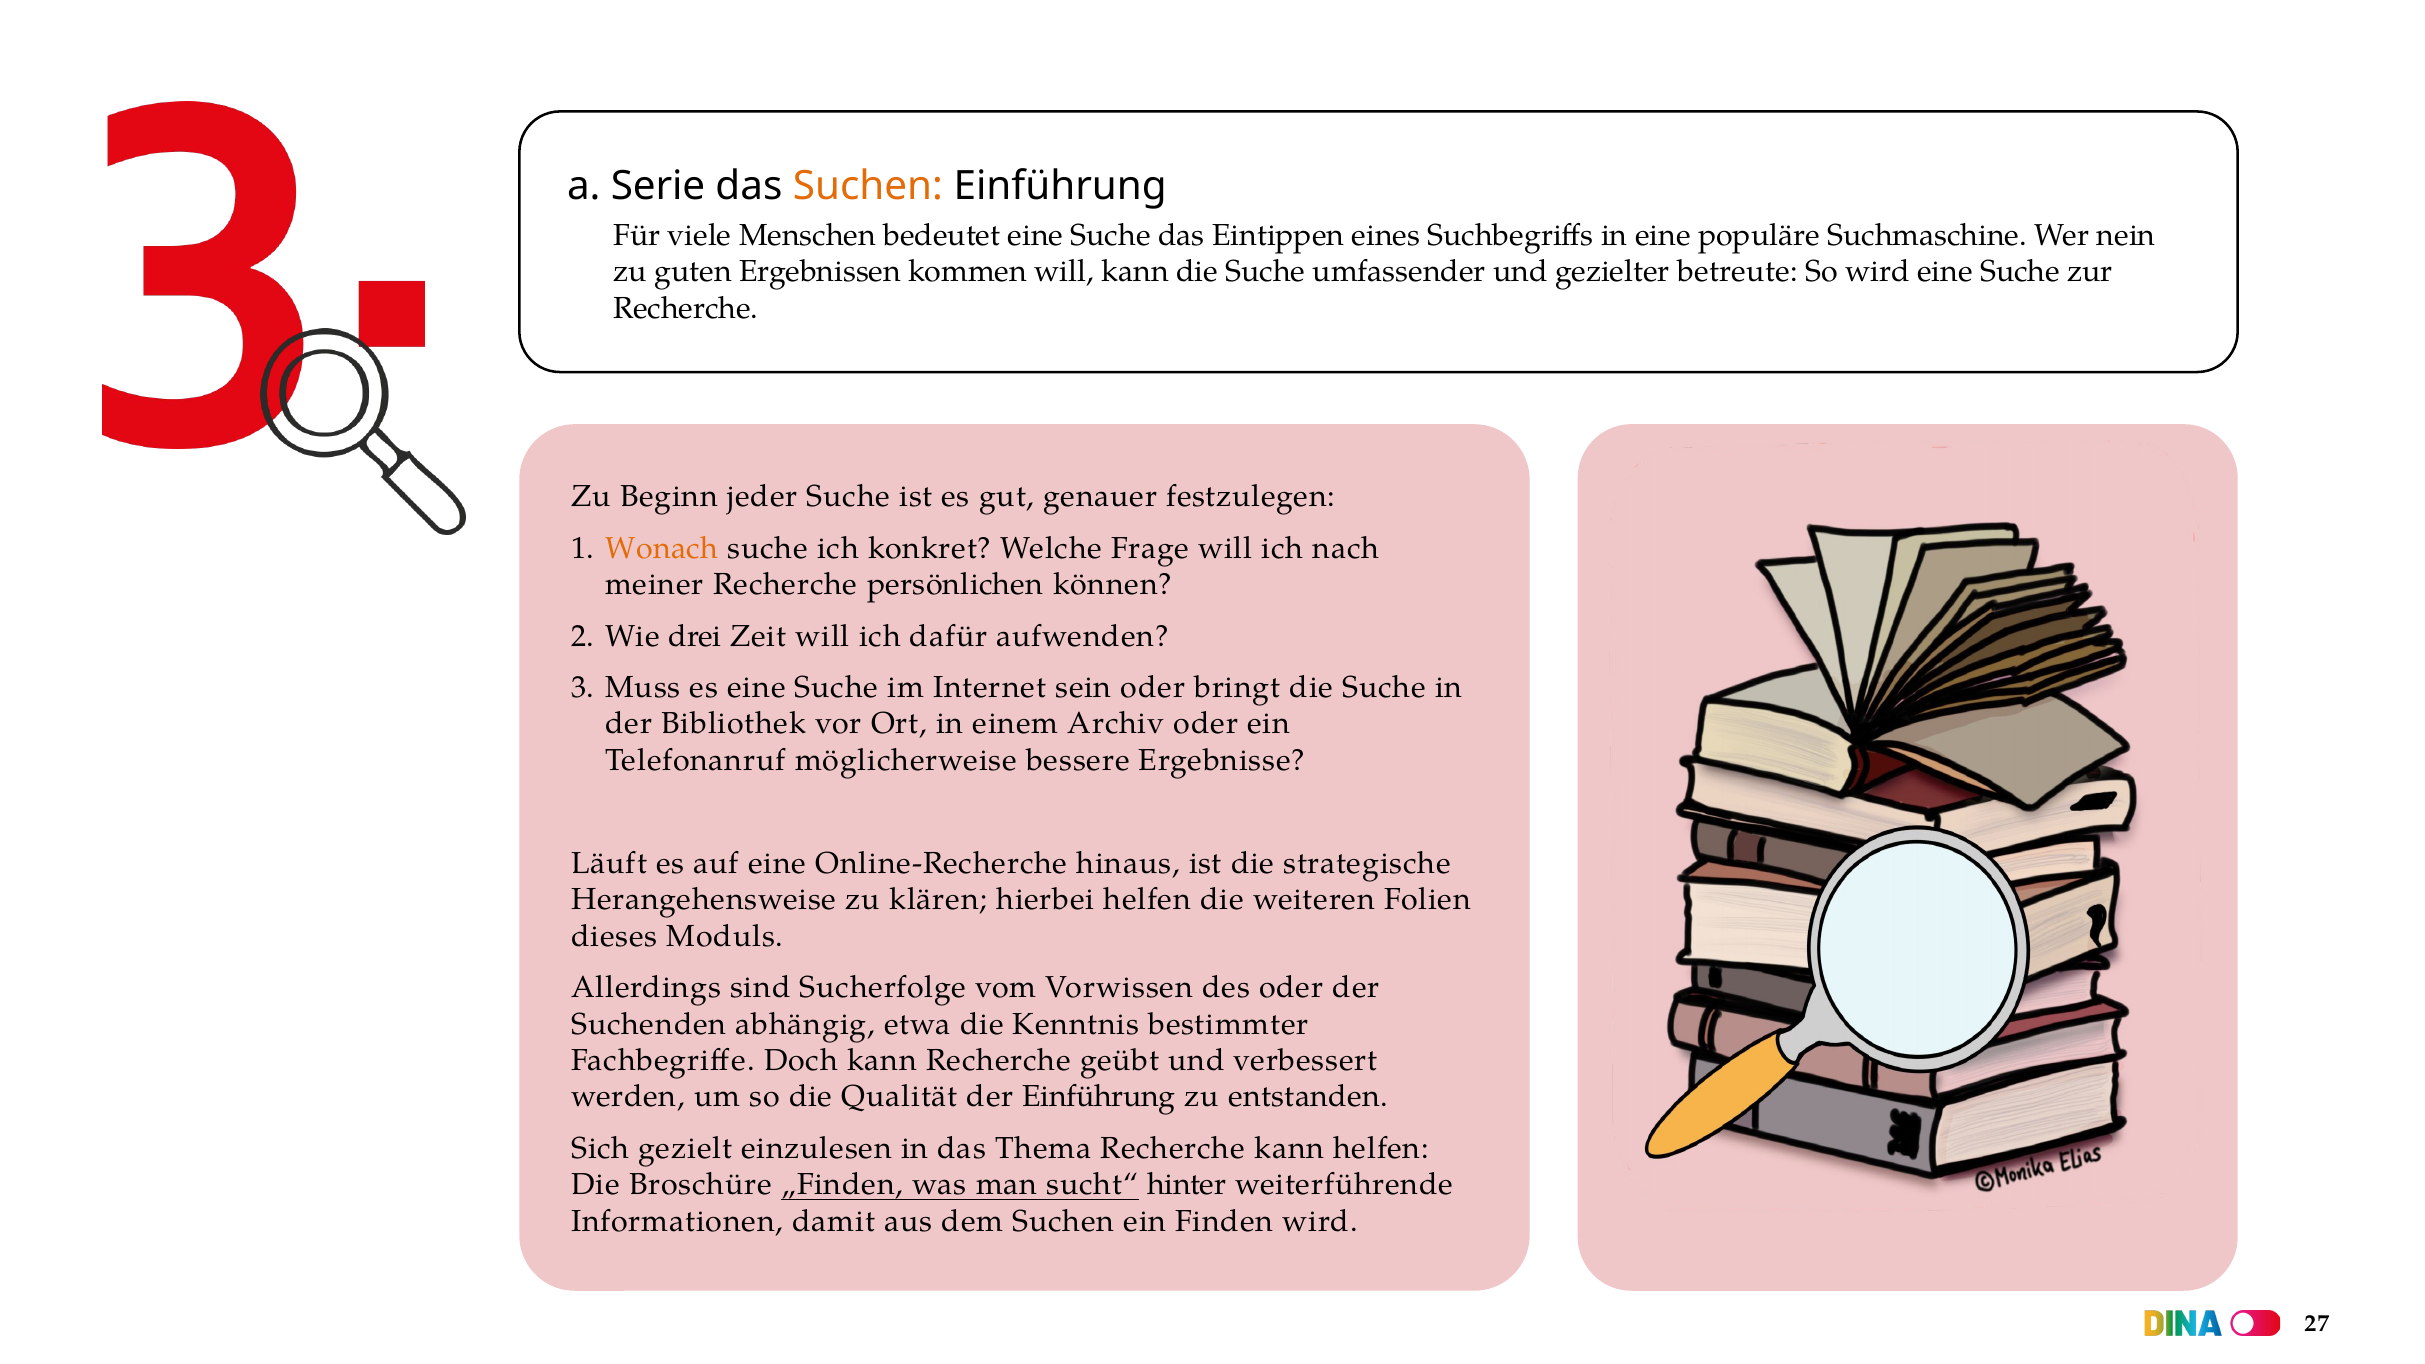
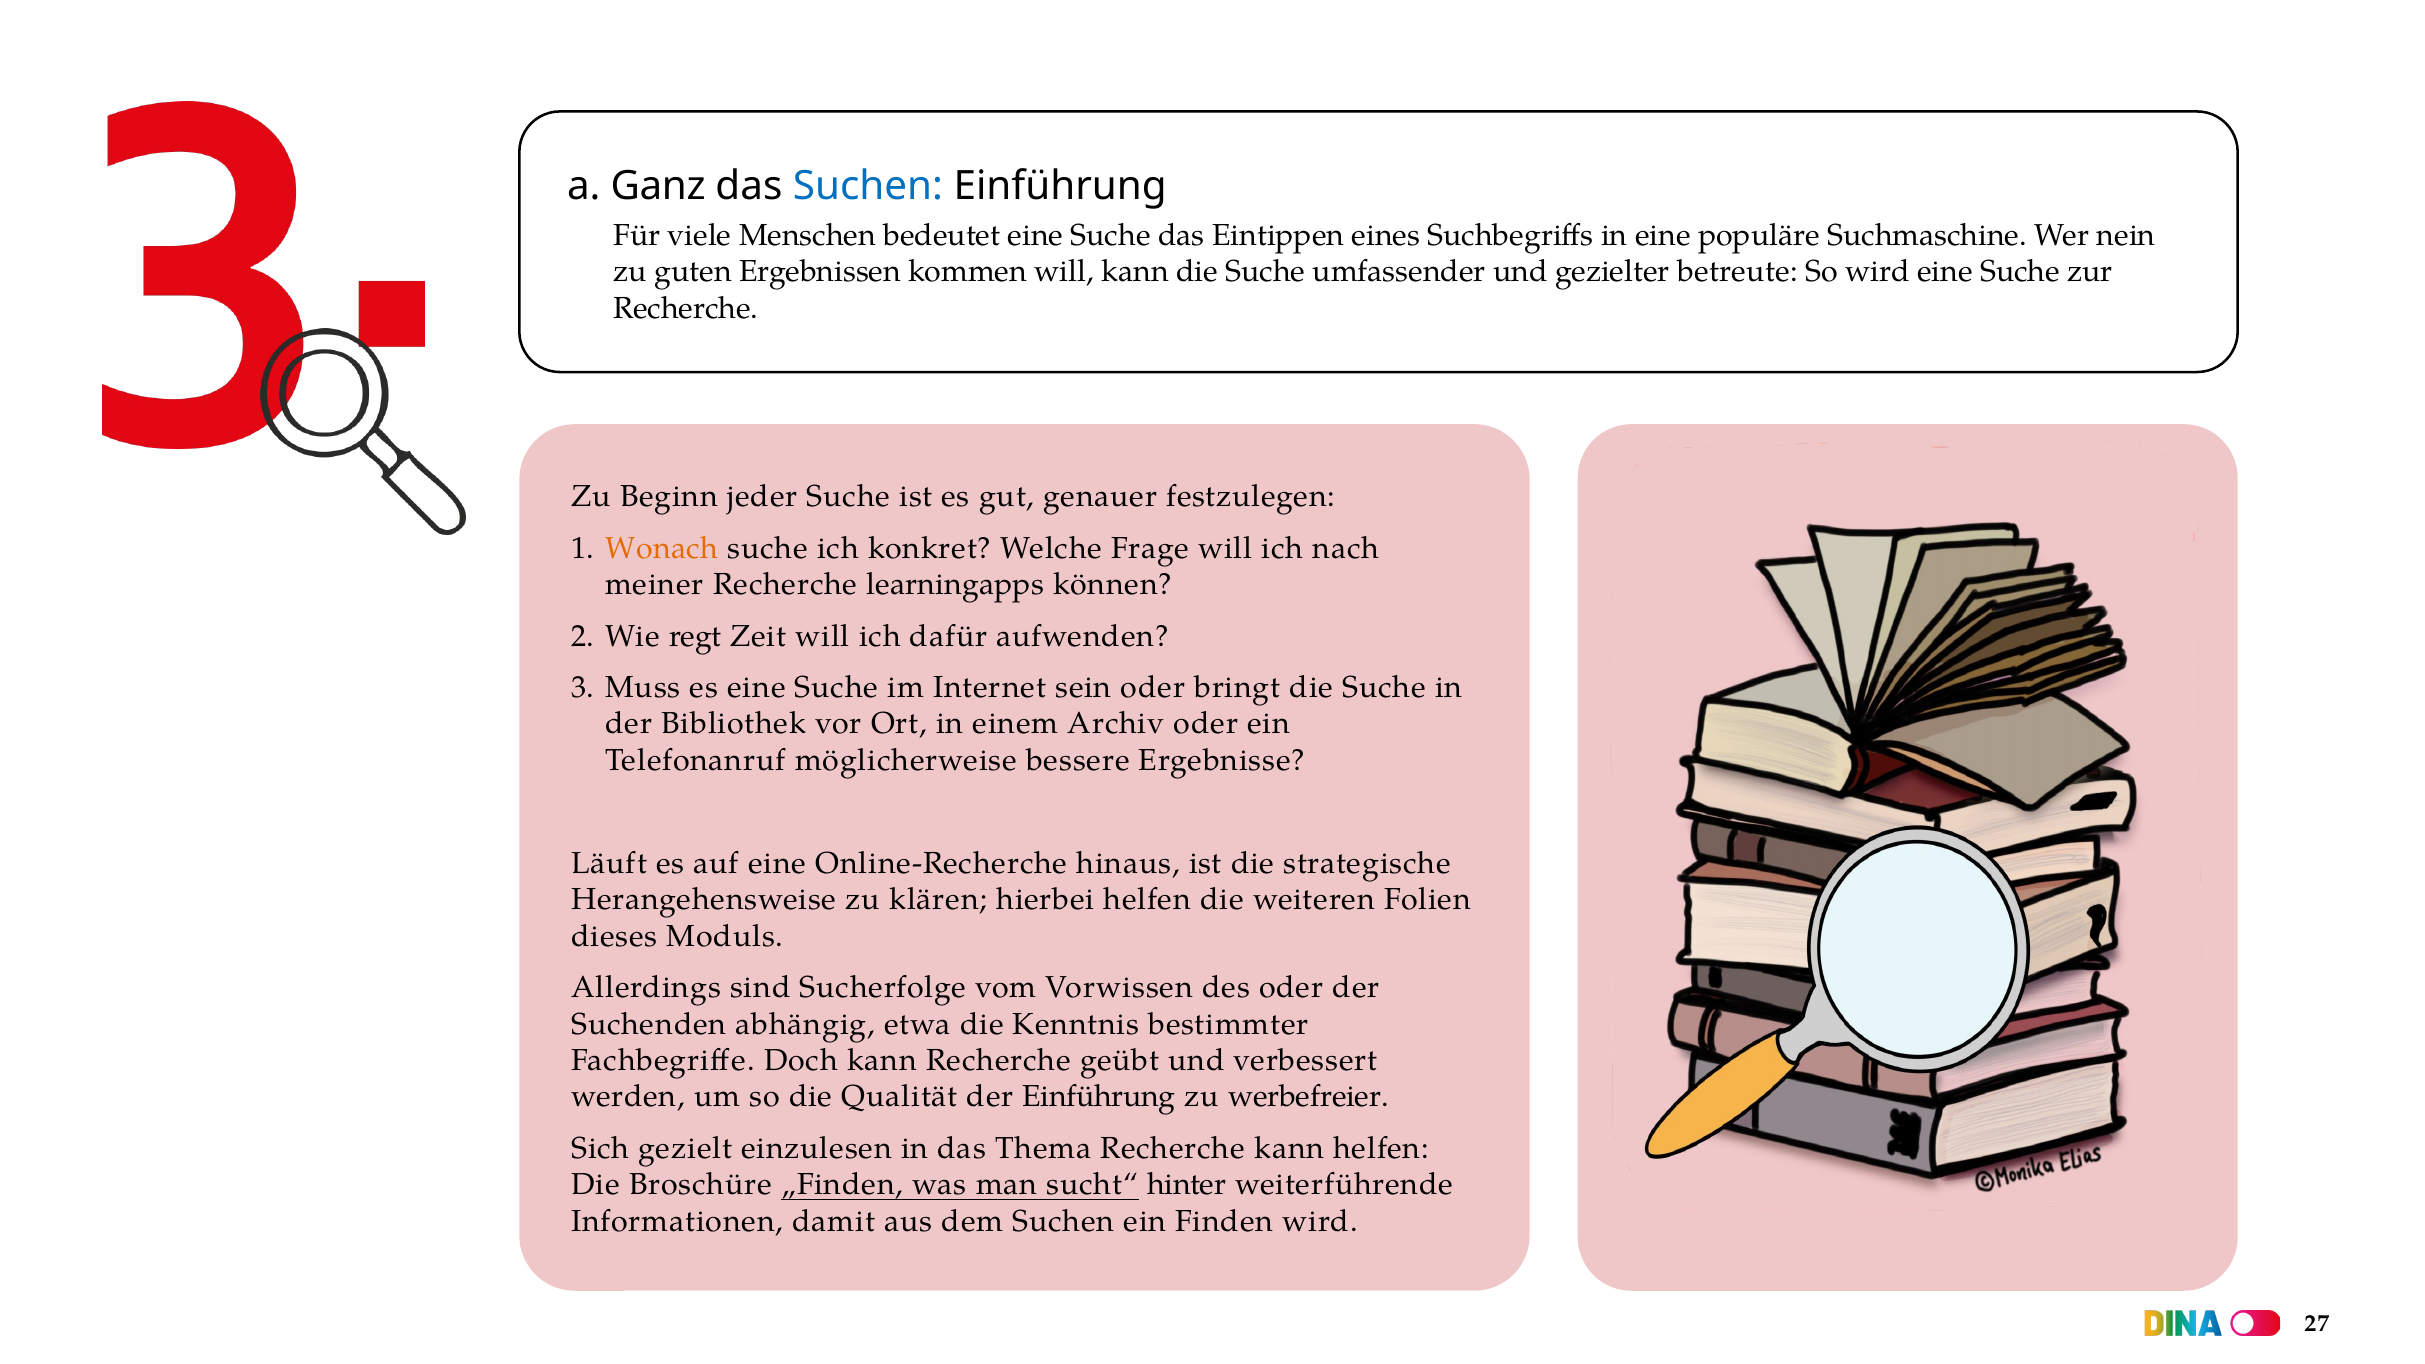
Serie: Serie -> Ganz (658, 186)
Suchen colour: orange -> blue (868, 186)
persönlichen: persönlichen -> learningapps (955, 584)
drei: drei -> regt (695, 636)
entstanden: entstanden -> werbefreier (1308, 1097)
